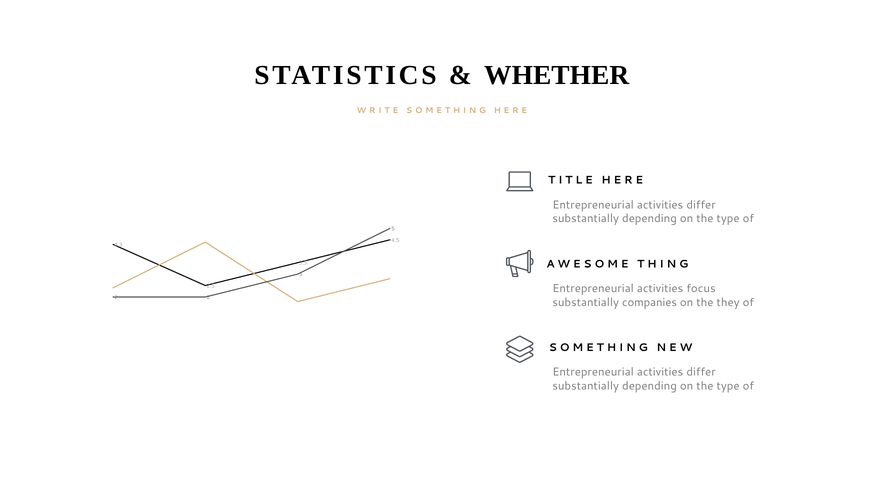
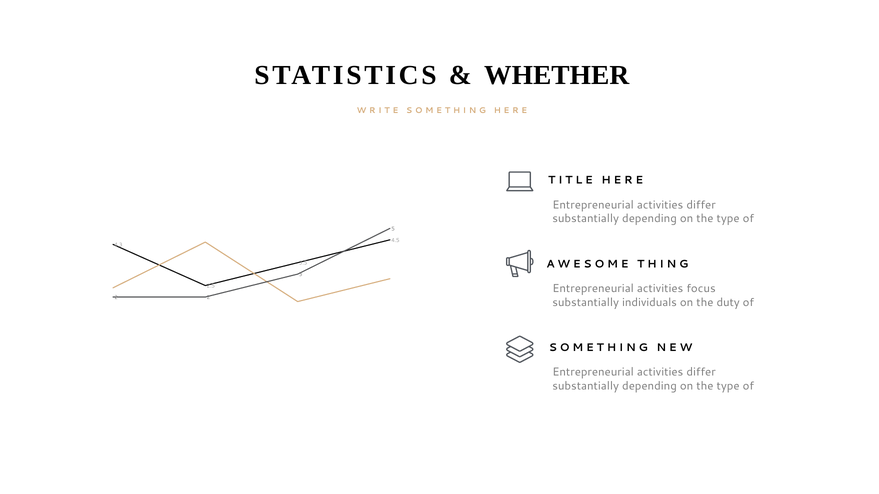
companies: companies -> individuals (650, 303)
they: they -> duty (728, 303)
